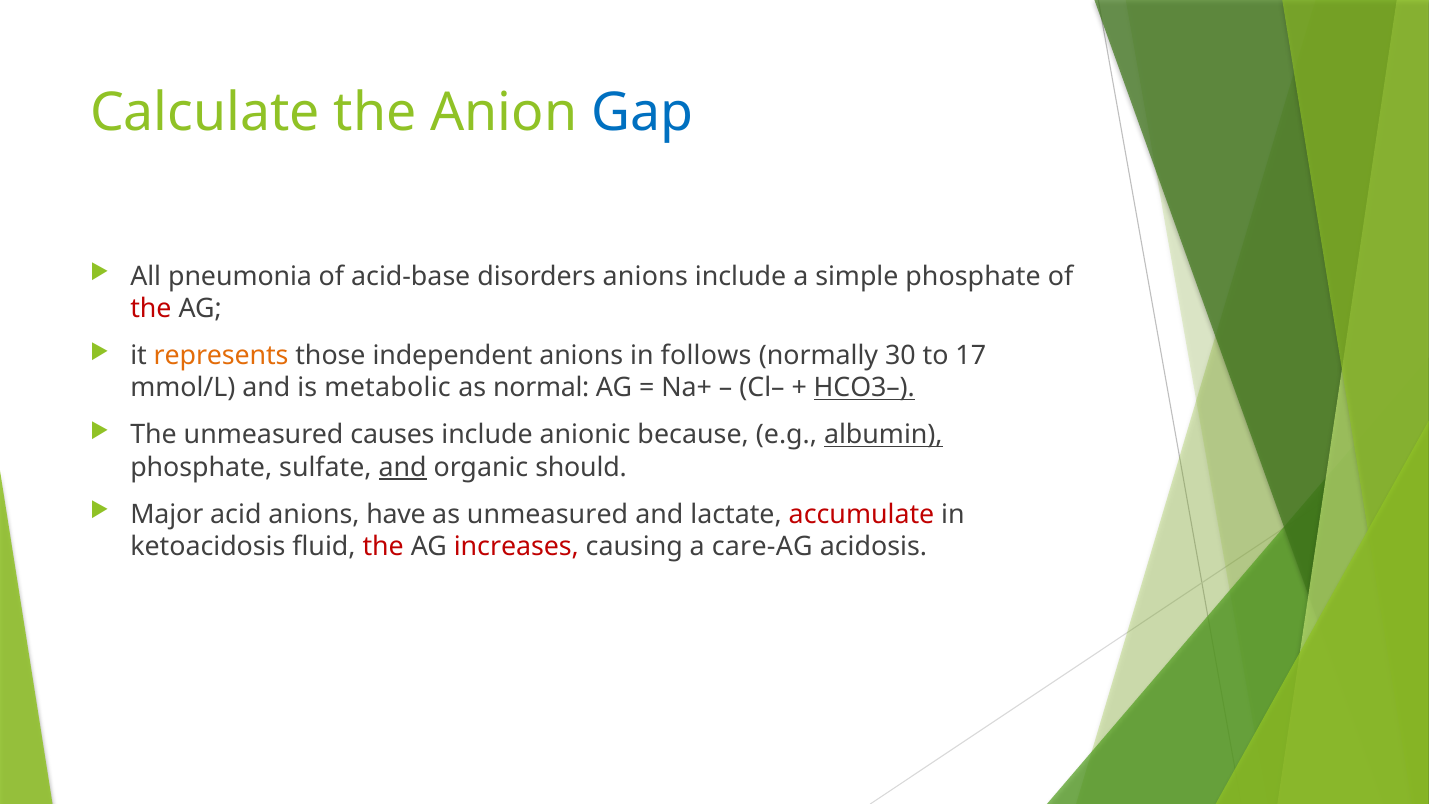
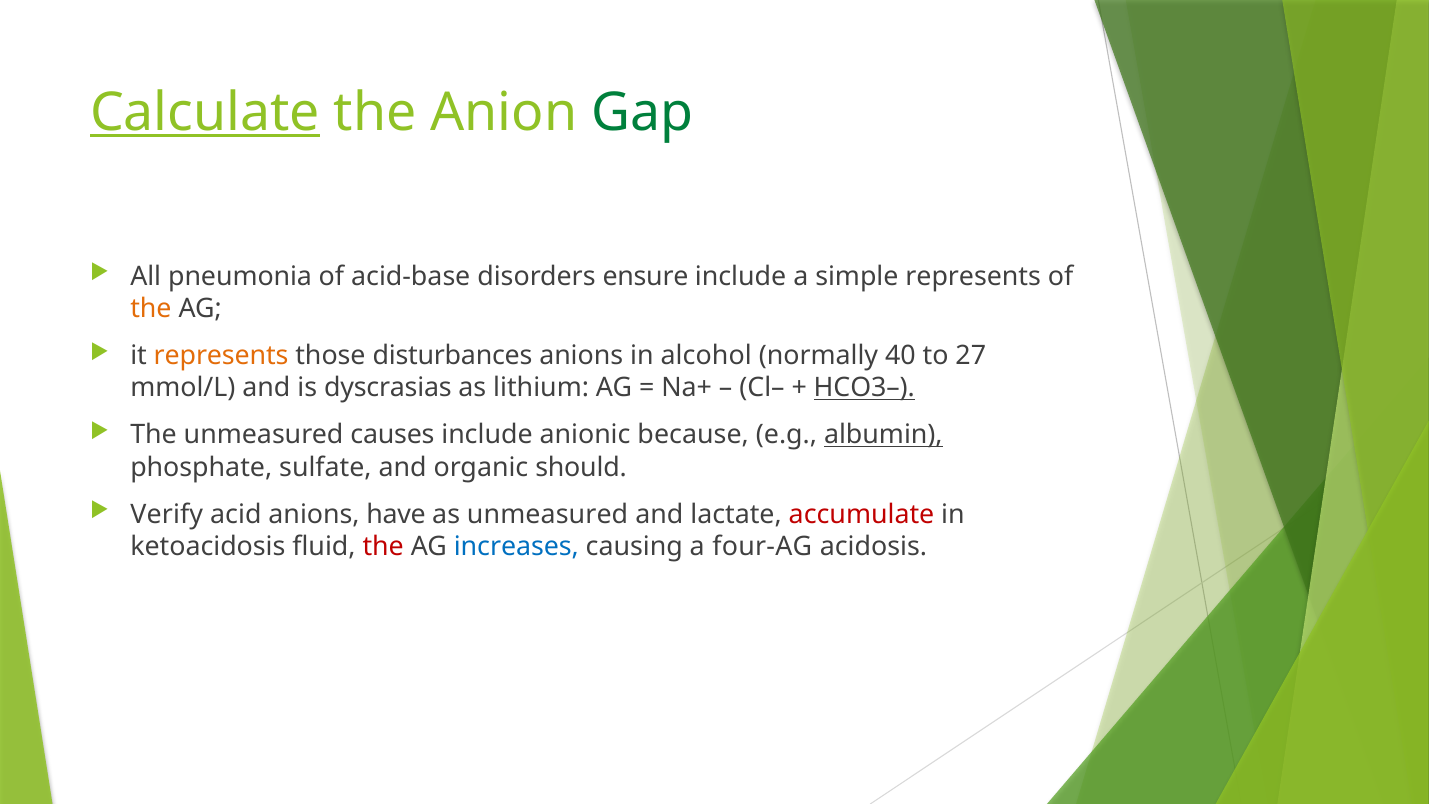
Calculate underline: none -> present (205, 113)
Gap colour: blue -> green (642, 113)
disorders anions: anions -> ensure (645, 277)
simple phosphate: phosphate -> represents (973, 277)
the colour: red -> orange (151, 309)
independent: independent -> disturbances (453, 356)
follows: follows -> alcohol (706, 356)
30: 30 -> 40 (900, 356)
17: 17 -> 27 (971, 356)
metabolic: metabolic -> dyscrasias (388, 388)
normal: normal -> lithium (541, 388)
and underline: present -> none (403, 467)
Major: Major -> Verify (167, 514)
increases colour: red -> blue (516, 546)
care-AG: care-AG -> four-AG (762, 546)
